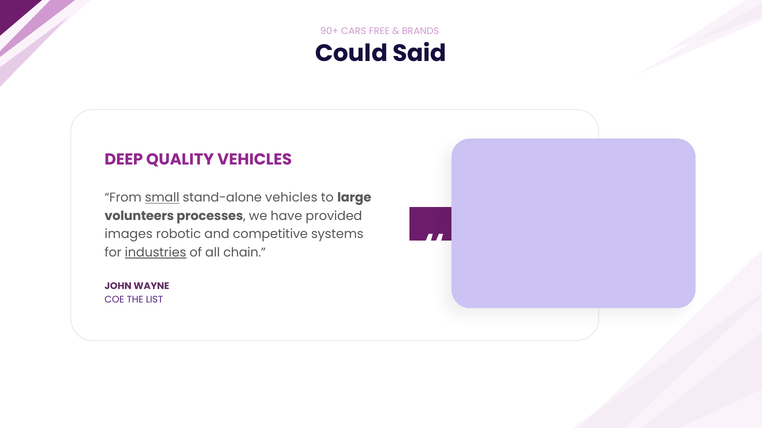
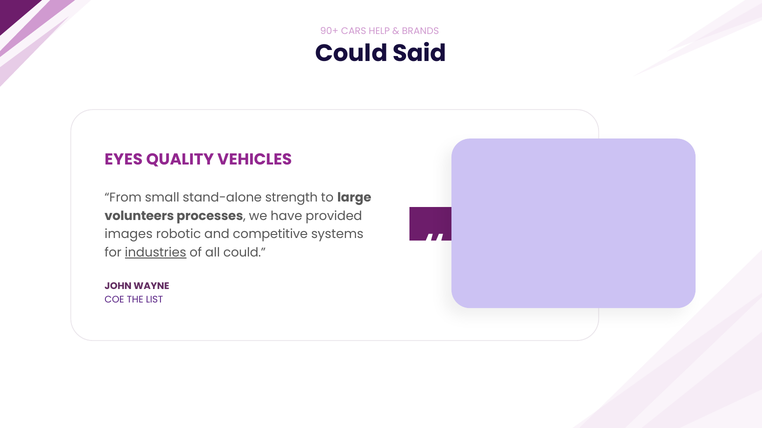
FREE: FREE -> HELP (379, 31)
DEEP: DEEP -> EYES (124, 160)
small underline: present -> none (162, 198)
stand-alone vehicles: vehicles -> strength (291, 198)
all chain: chain -> could (245, 253)
